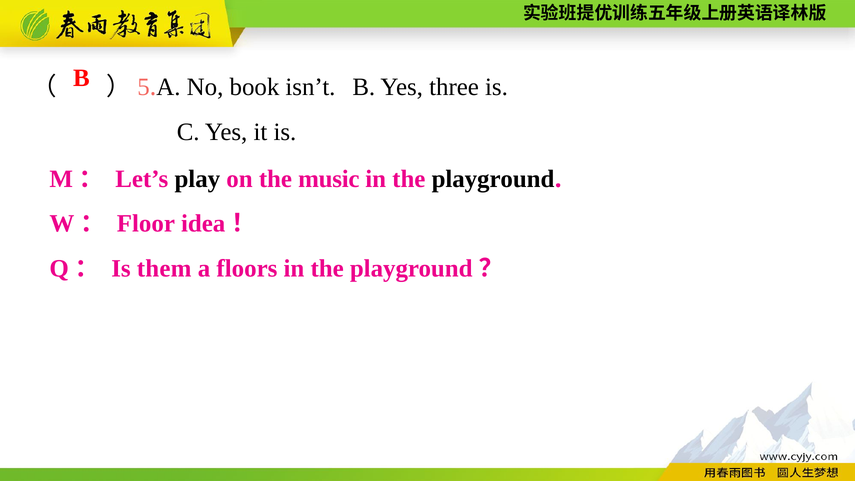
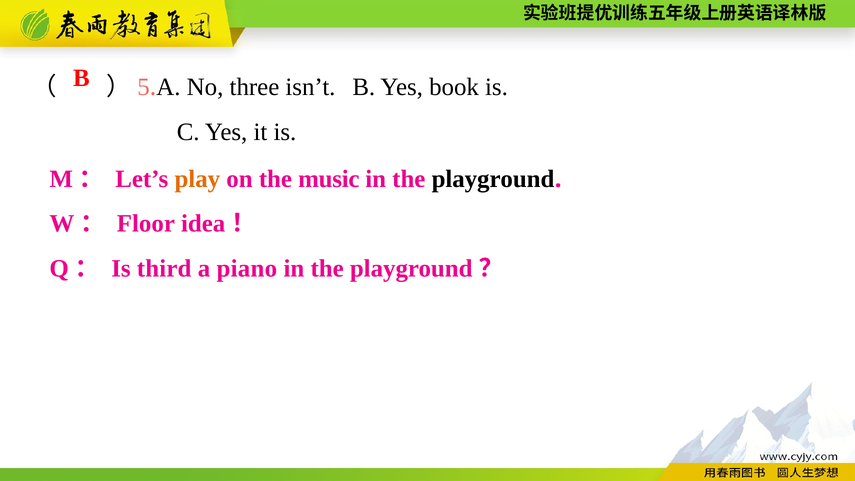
book: book -> three (254, 87)
three: three -> book (454, 87)
play colour: black -> orange (197, 179)
them: them -> third (164, 269)
floors: floors -> piano (247, 269)
